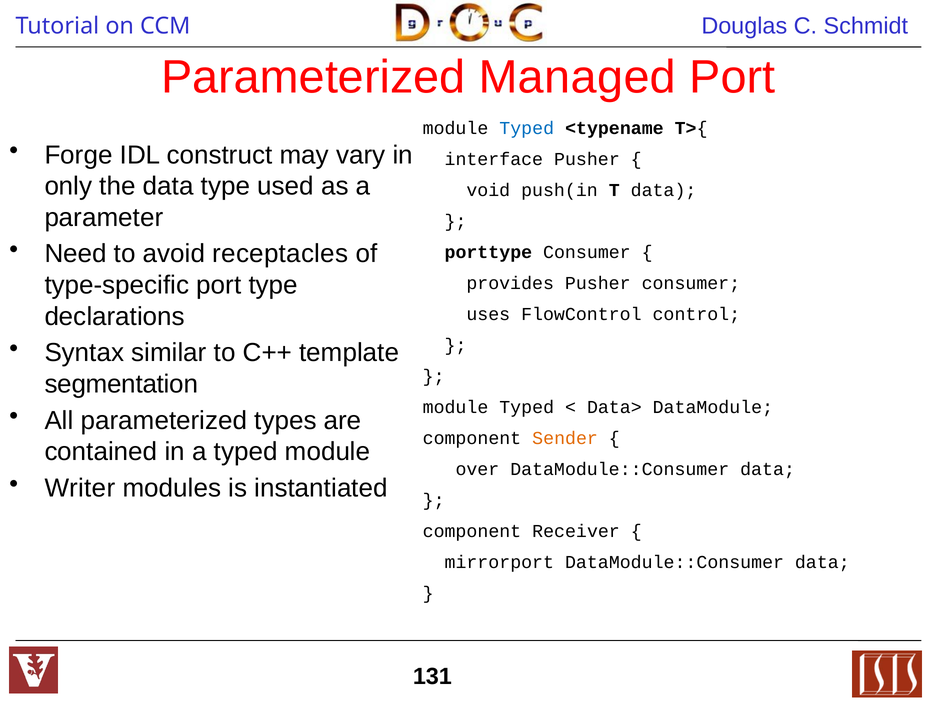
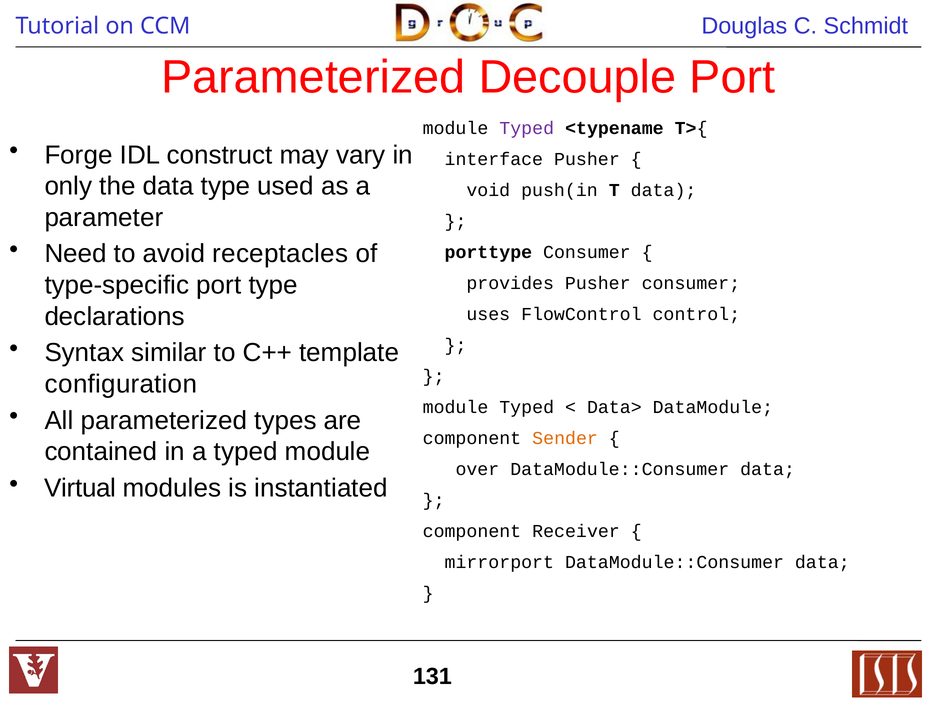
Managed: Managed -> Decouple (577, 77)
Typed colour: blue -> purple (527, 128)
segmentation: segmentation -> configuration (121, 384)
Writer: Writer -> Virtual (80, 488)
